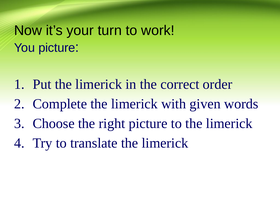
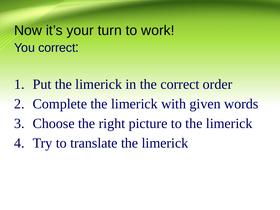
You picture: picture -> correct (57, 48)
